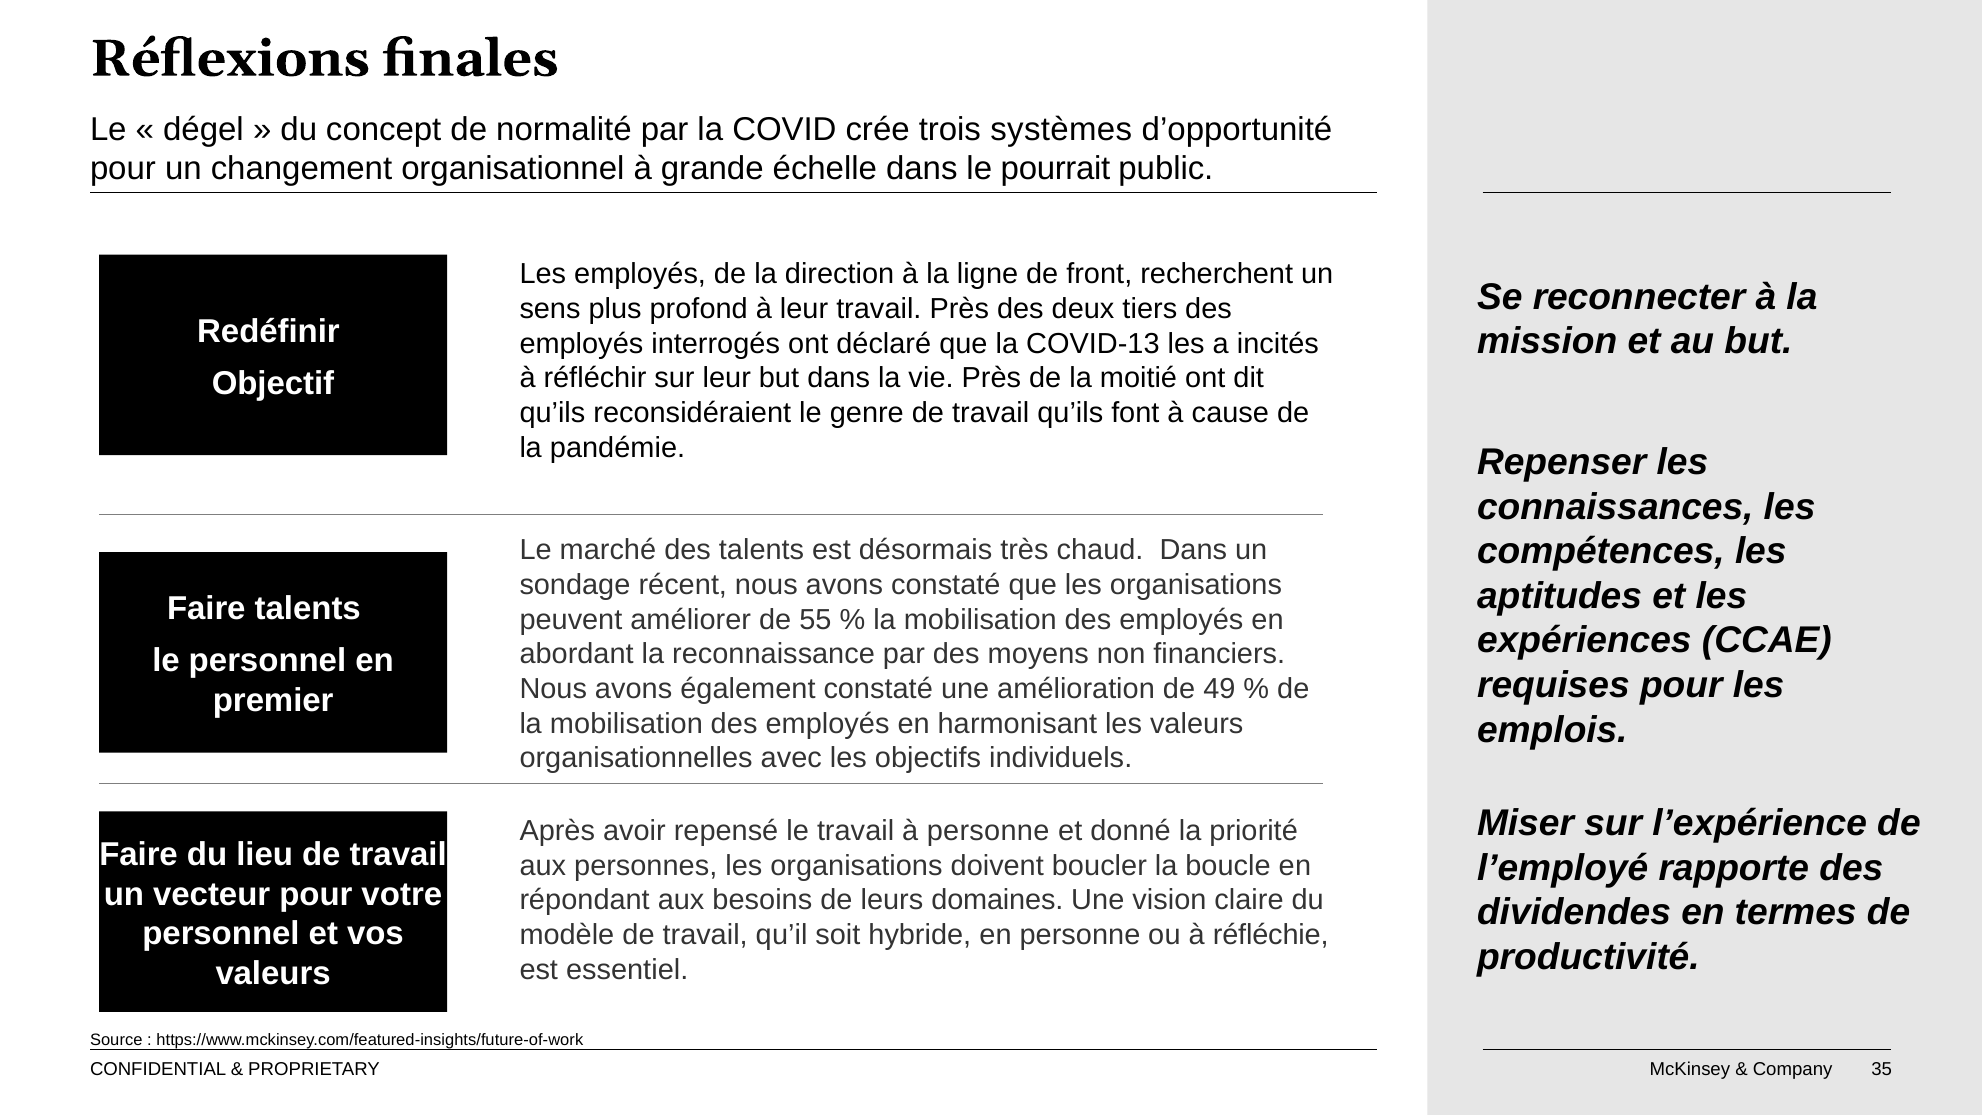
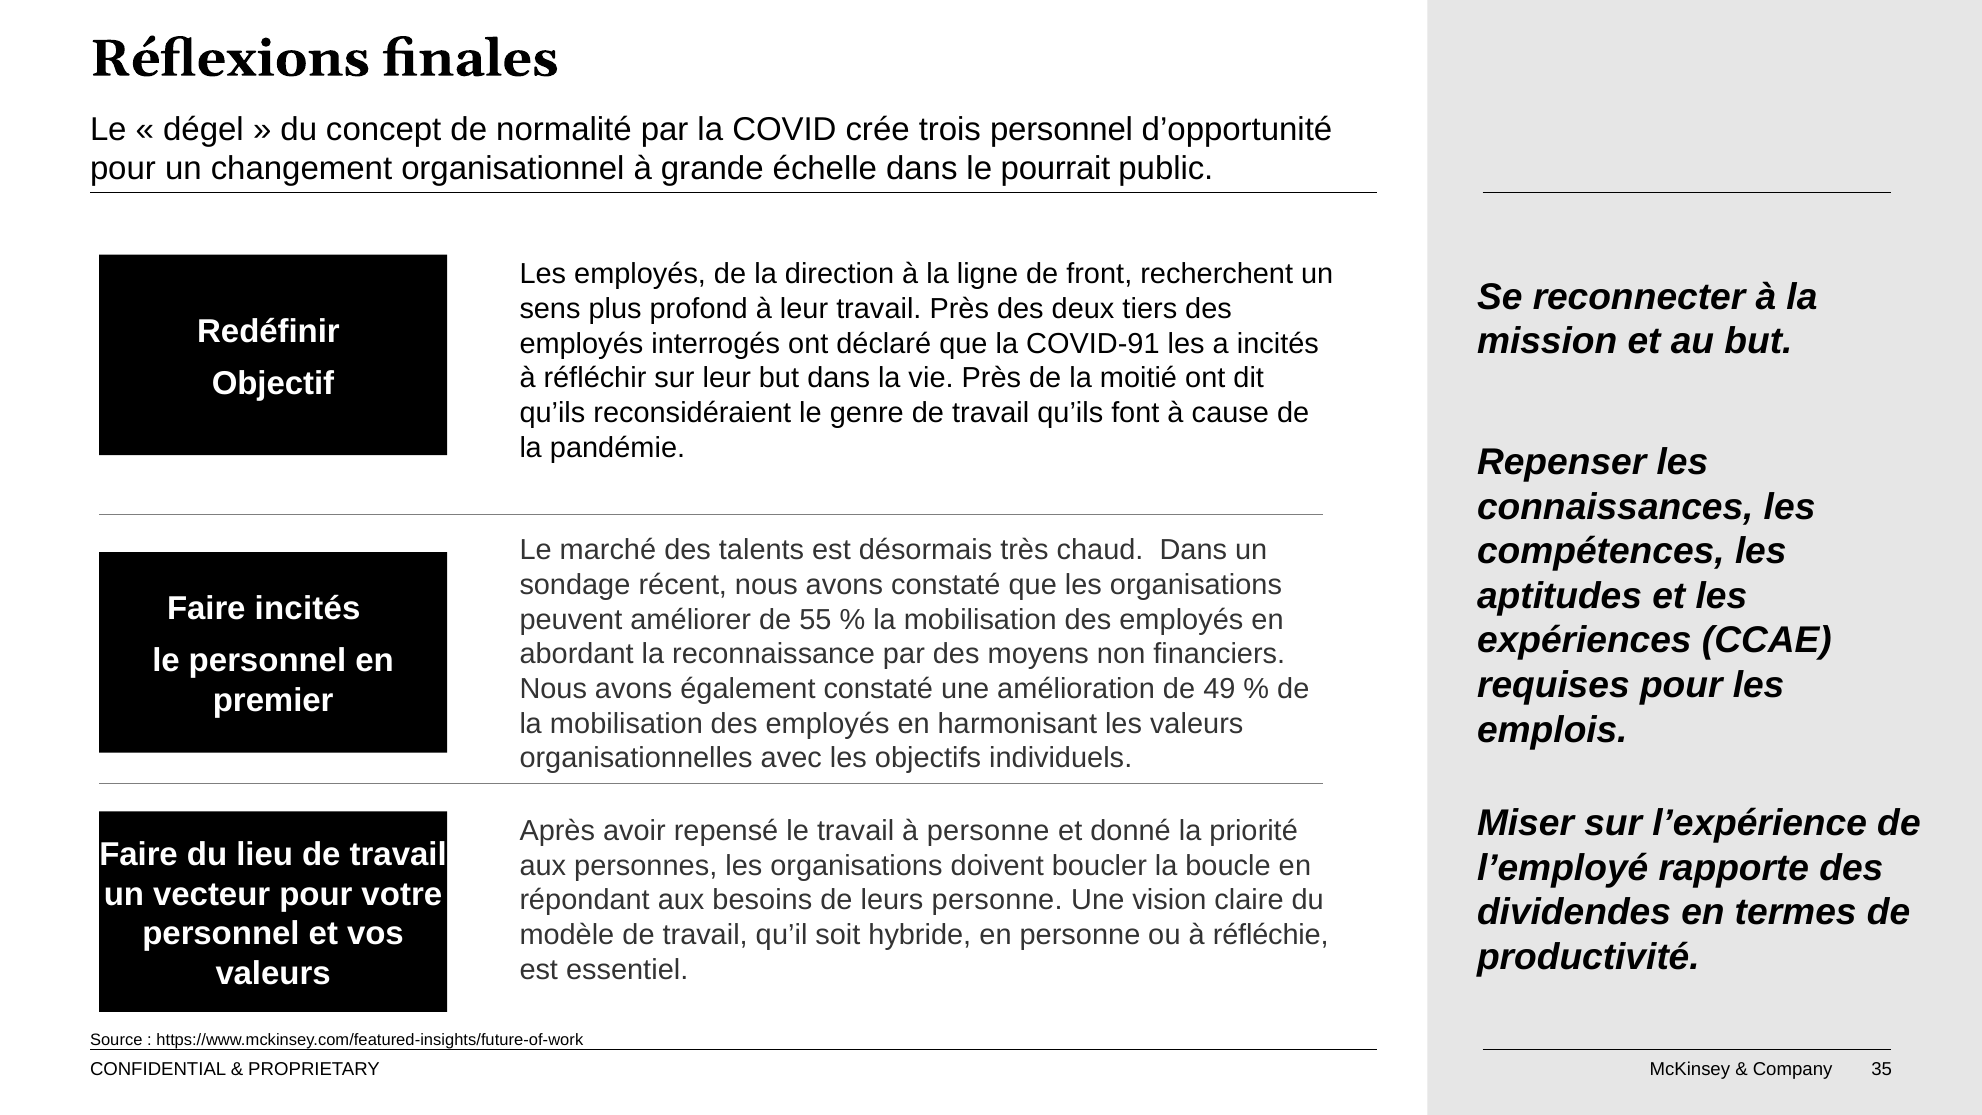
trois systèmes: systèmes -> personnel (1062, 129)
COVID-13: COVID-13 -> COVID-91 (1093, 343)
talents: talents -> incités (308, 609)
leurs domaines: domaines -> personne (997, 900)
